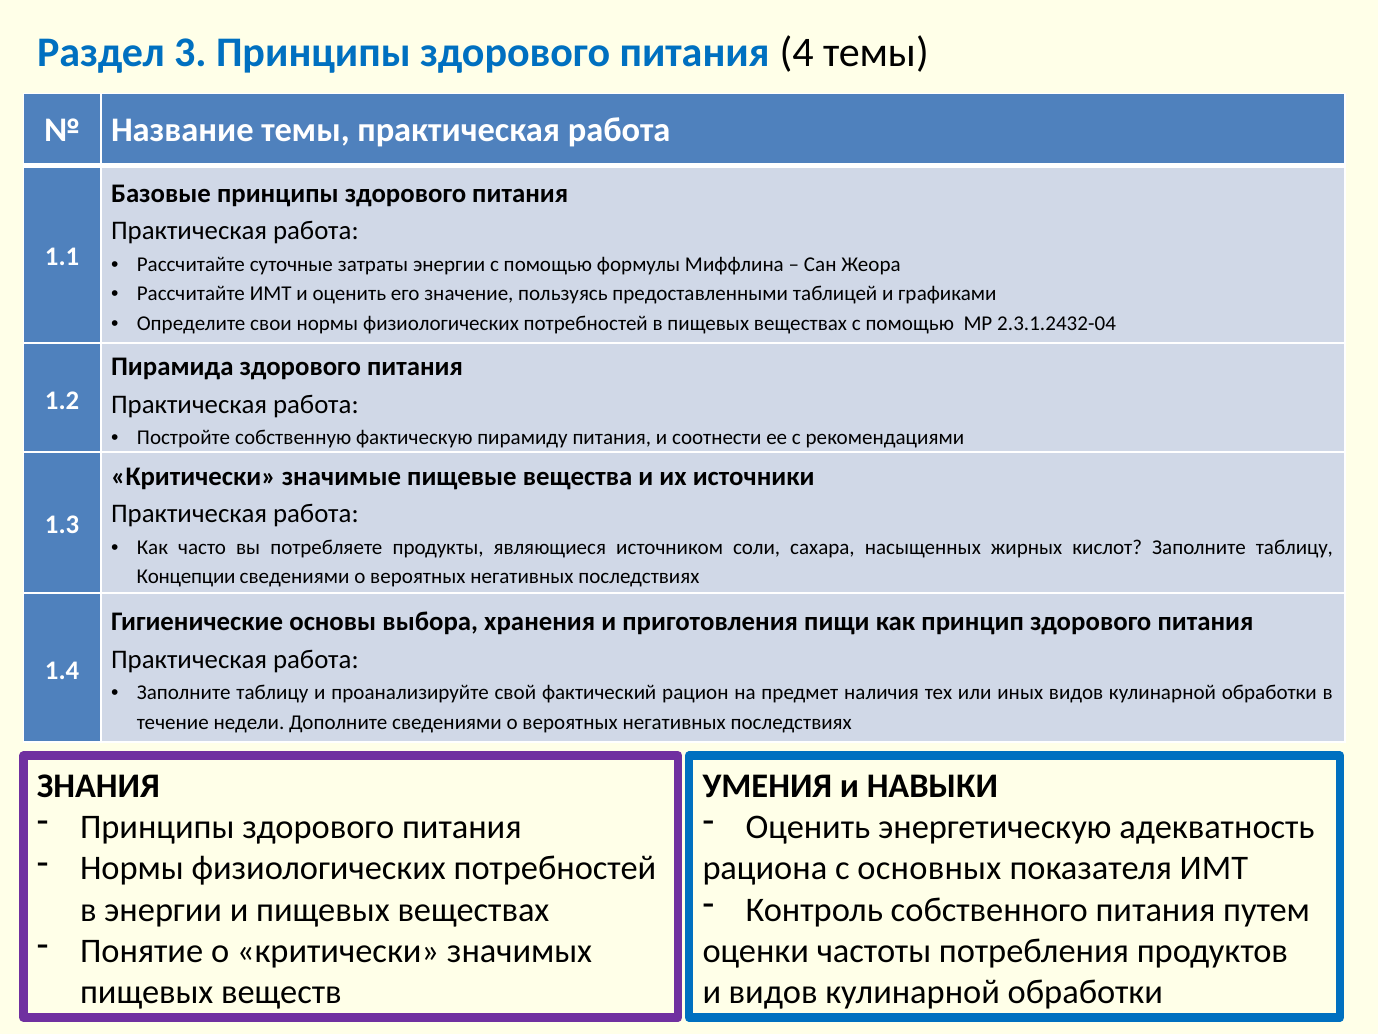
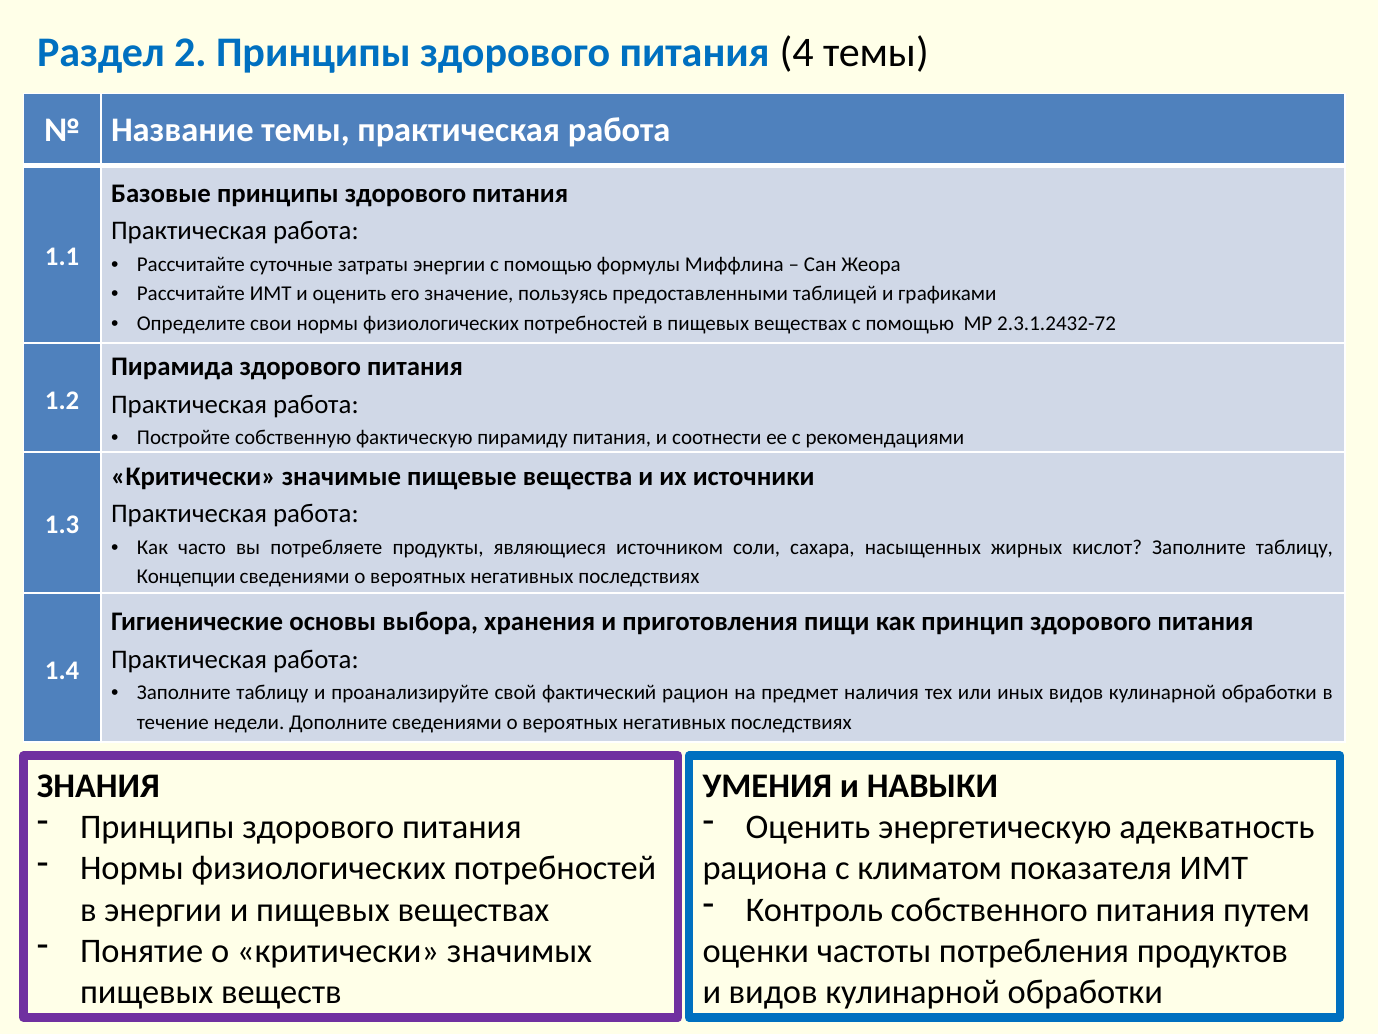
3: 3 -> 2 (190, 53)
2.3.1.2432-04: 2.3.1.2432-04 -> 2.3.1.2432-72 (1057, 324)
основных: основных -> климатом (930, 868)
